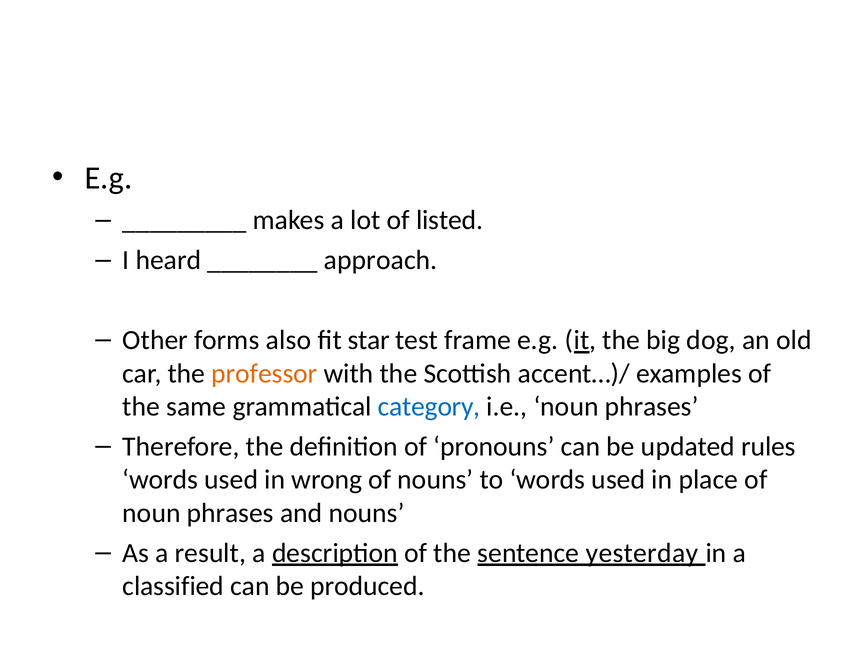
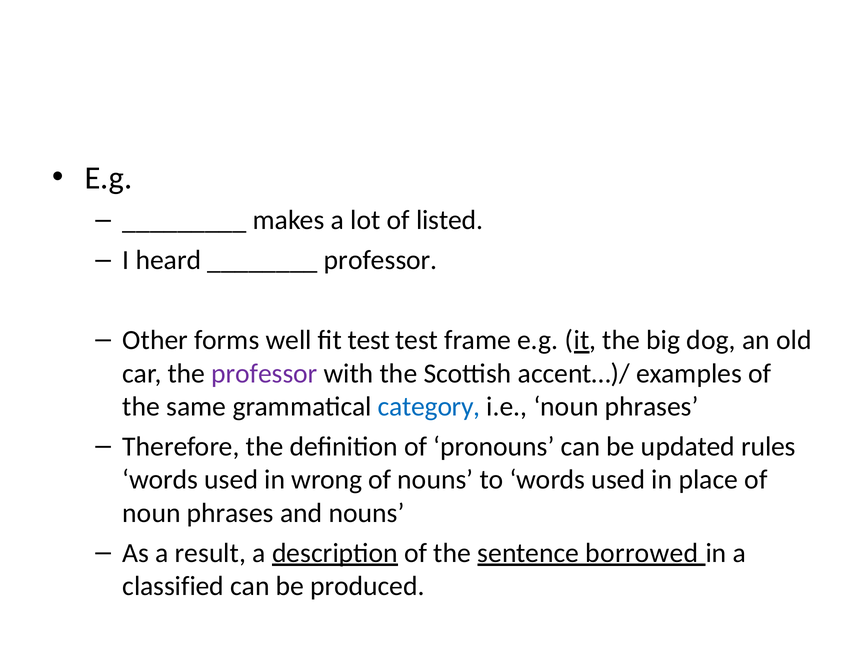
approach: approach -> professor (381, 260)
also: also -> well (289, 340)
fit star: star -> test (369, 340)
professor colour: orange -> purple (264, 374)
yesterday: yesterday -> borrowed (642, 553)
